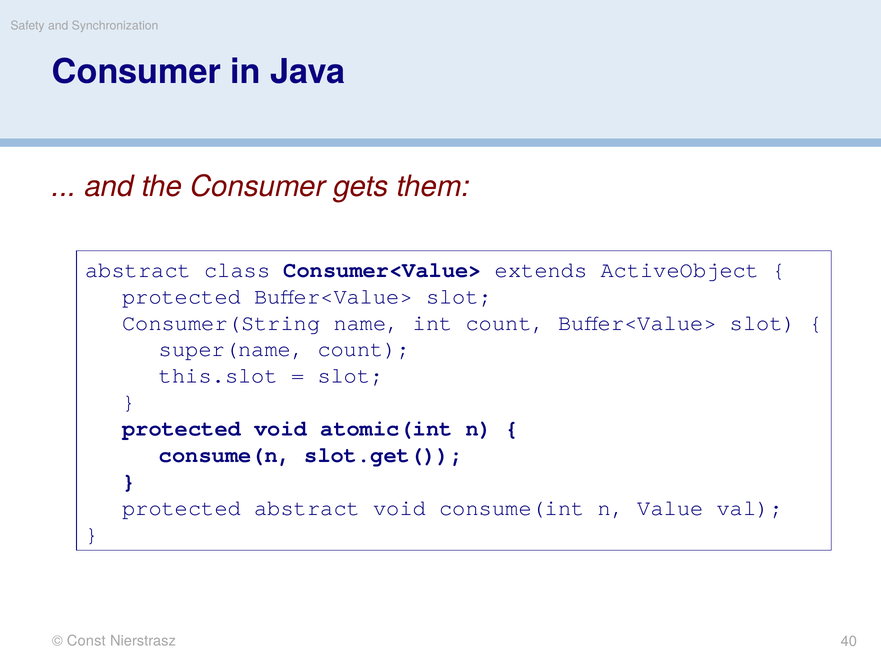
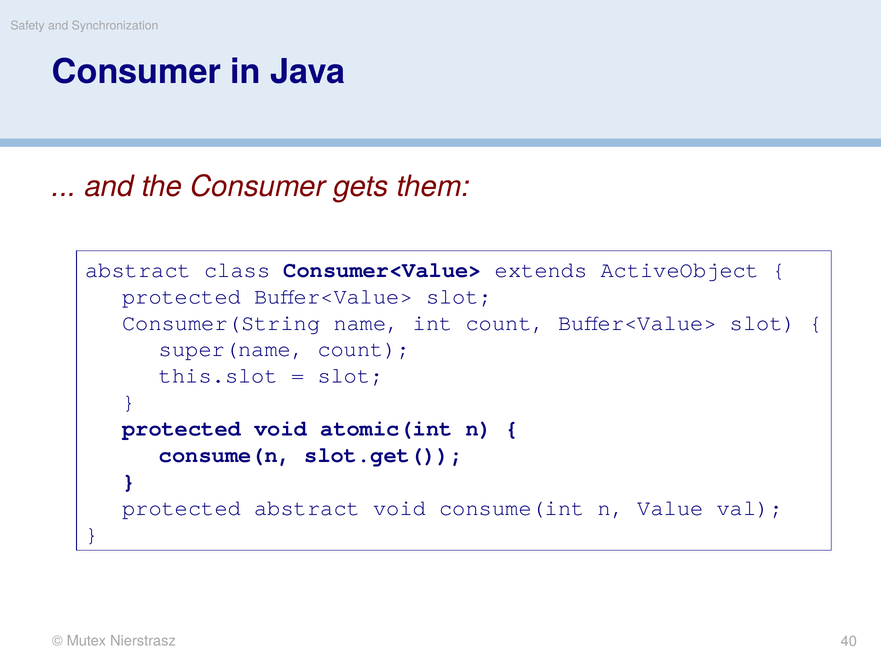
Const: Const -> Mutex (86, 641)
